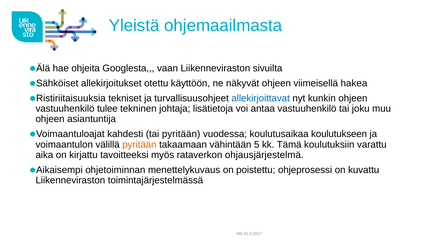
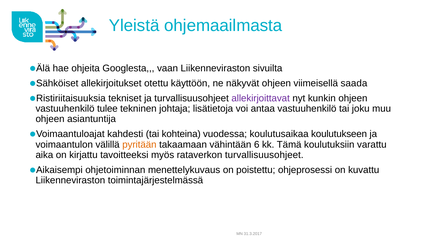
hakea: hakea -> saada (354, 83)
allekirjoittavat colour: blue -> purple (261, 98)
tai pyritään: pyritään -> kohteina (181, 134)
5: 5 -> 6 (257, 144)
rataverkon ohjausjärjestelmä: ohjausjärjestelmä -> turvallisuusohjeet (264, 155)
